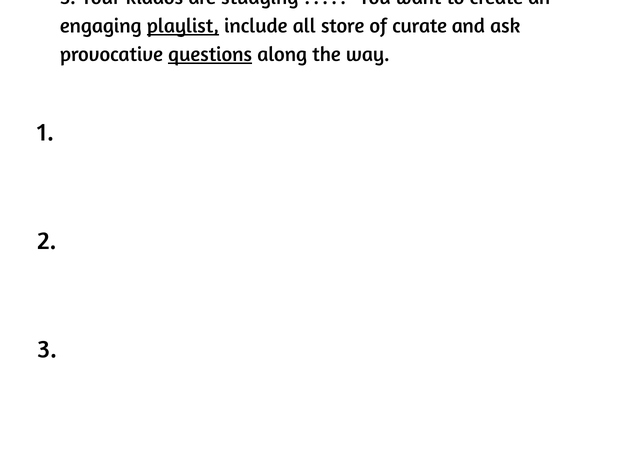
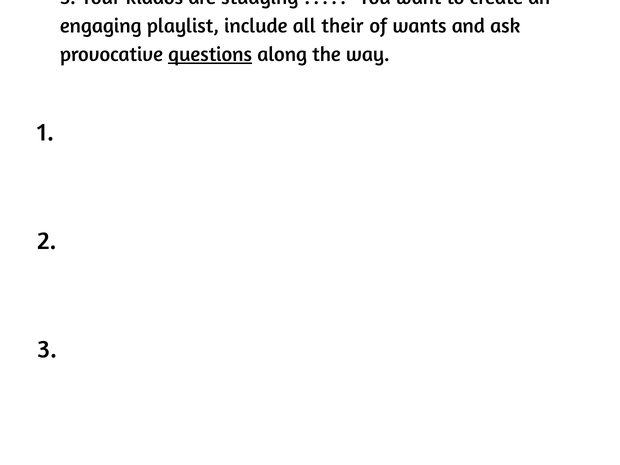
playlist underline: present -> none (183, 26)
store: store -> their (342, 26)
curate: curate -> wants (420, 26)
